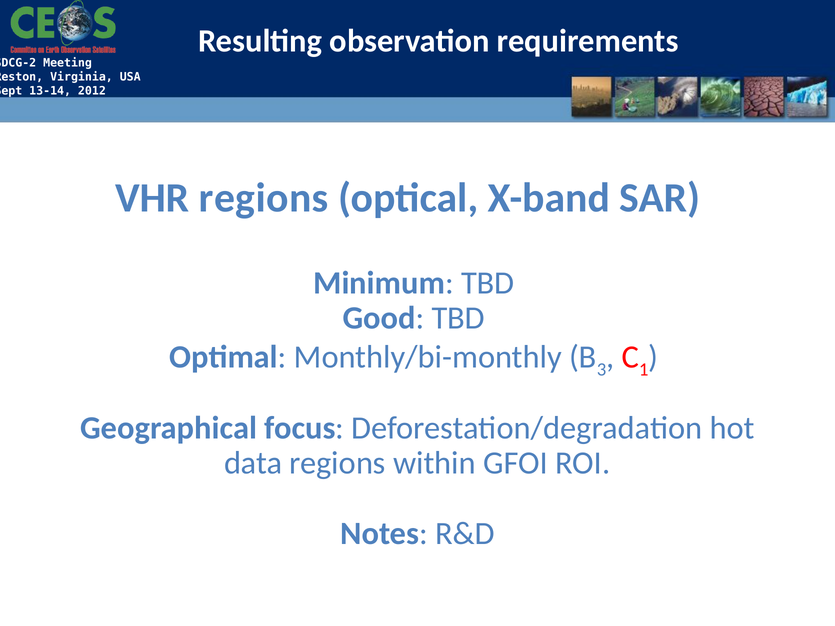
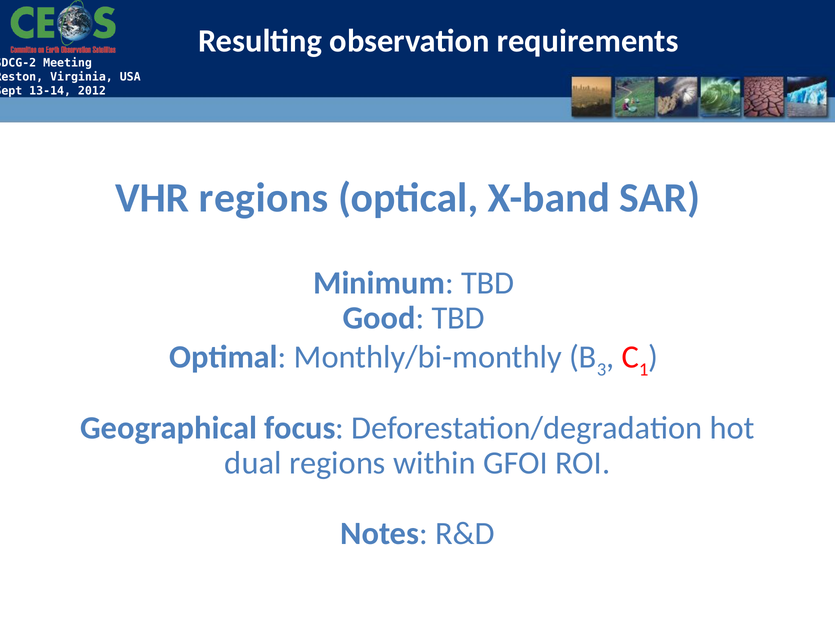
data: data -> dual (253, 463)
